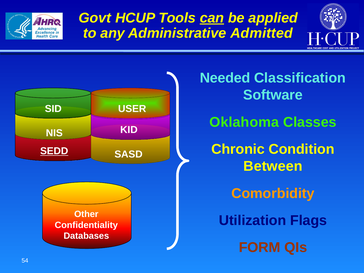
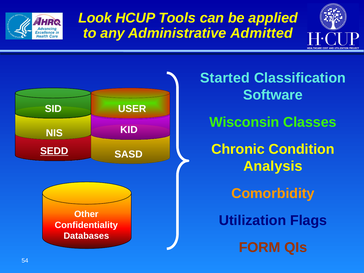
Govt: Govt -> Look (95, 18)
can underline: present -> none (212, 18)
Needed: Needed -> Started (225, 78)
Oklahoma: Oklahoma -> Wisconsin (244, 122)
Between: Between -> Analysis (273, 166)
